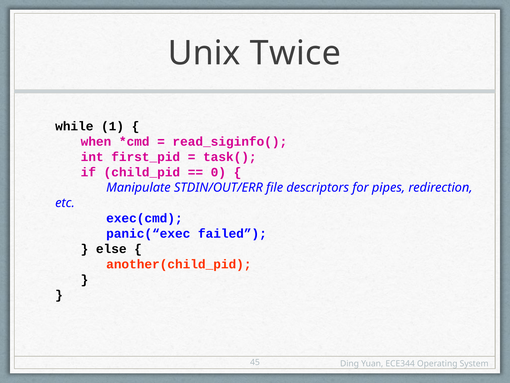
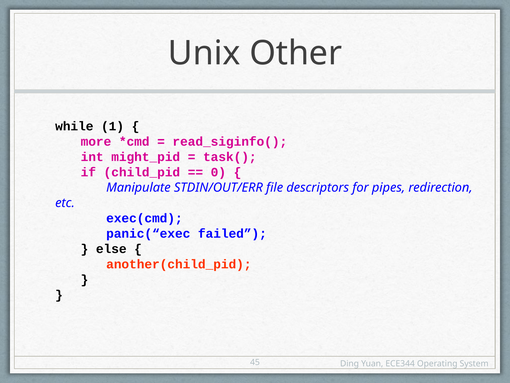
Twice: Twice -> Other (296, 53)
when: when -> more (96, 142)
first_pid: first_pid -> might_pid (146, 157)
